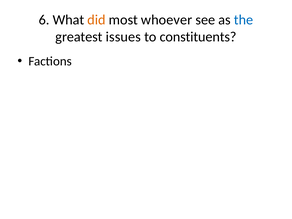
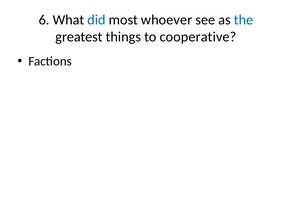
did colour: orange -> blue (96, 20)
issues: issues -> things (123, 37)
constituents: constituents -> cooperative (198, 37)
